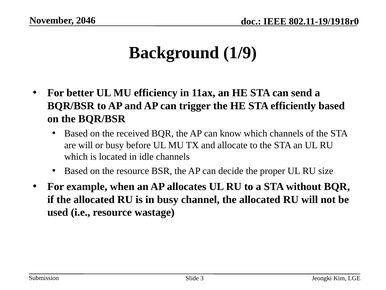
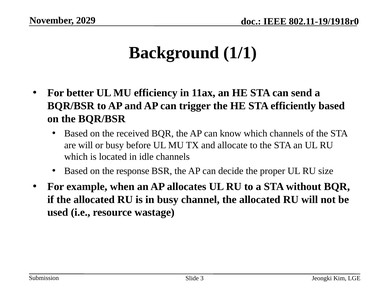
2046: 2046 -> 2029 (86, 20)
1/9: 1/9 -> 1/1 (240, 53)
the resource: resource -> response (133, 171)
